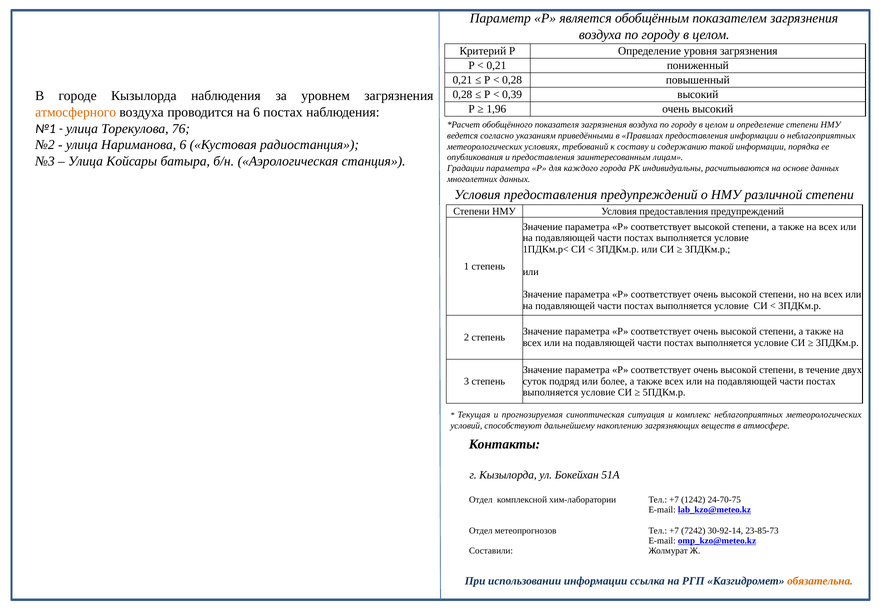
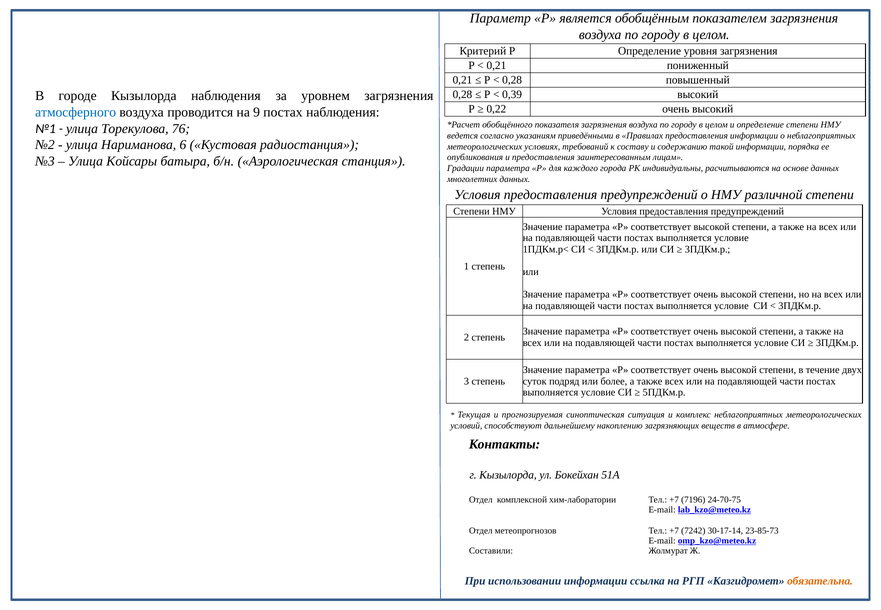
1,96: 1,96 -> 0,22 (496, 109)
атмосферного colour: orange -> blue (76, 112)
на 6: 6 -> 9 (257, 112)
1242: 1242 -> 7196 (693, 500)
30-92-14: 30-92-14 -> 30-17-14 (725, 531)
